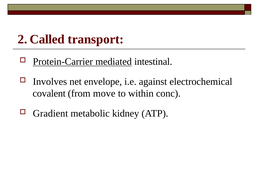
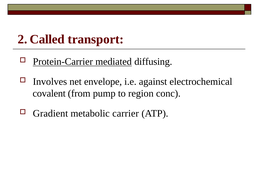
intestinal: intestinal -> diffusing (153, 62)
move: move -> pump (104, 93)
within: within -> region (141, 93)
kidney: kidney -> carrier (126, 113)
